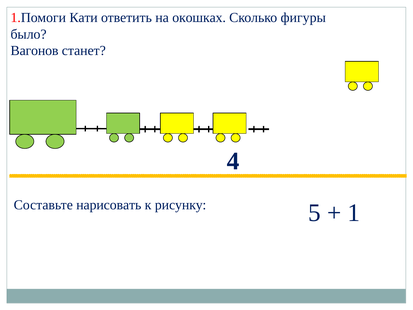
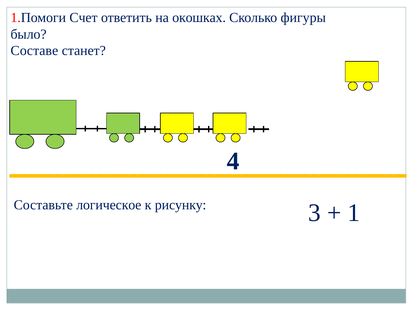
Кати: Кати -> Счет (84, 18)
Вагонов: Вагонов -> Составе (34, 51)
нарисовать: нарисовать -> логическое (109, 205)
5: 5 -> 3 (314, 213)
